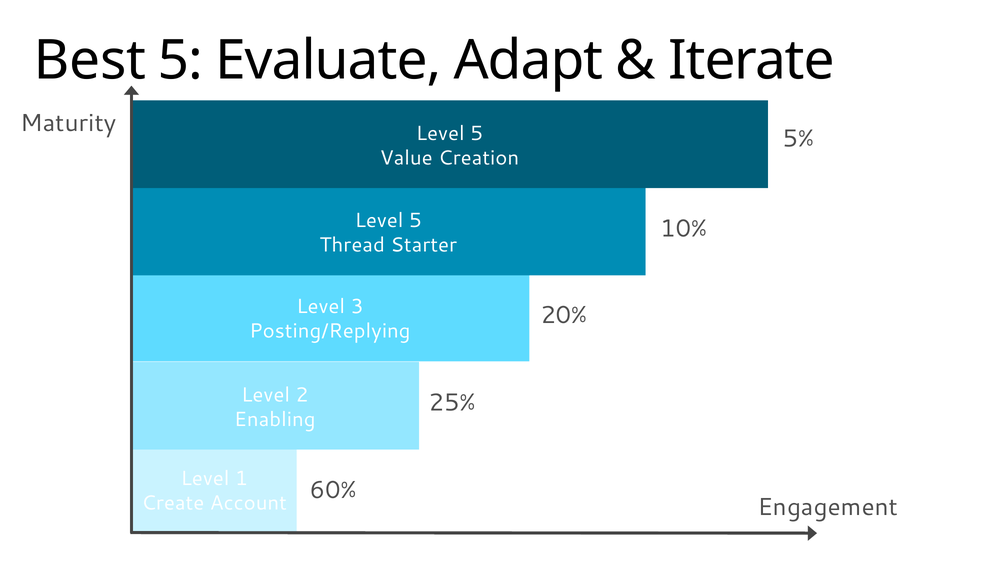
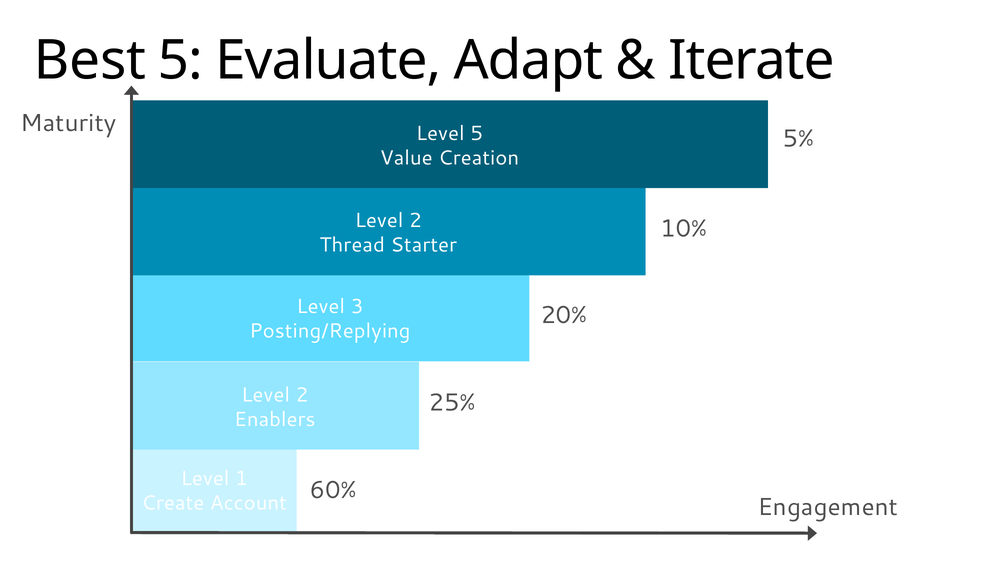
5: 5 -> 2 (415, 221)
Enabling: Enabling -> Enablers (275, 419)
